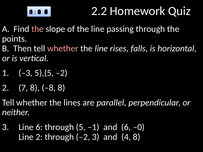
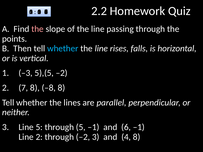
whether colour: pink -> light blue (63, 49)
Line 6: 6 -> 5 (39, 127)
6 –0: –0 -> –1 (139, 127)
